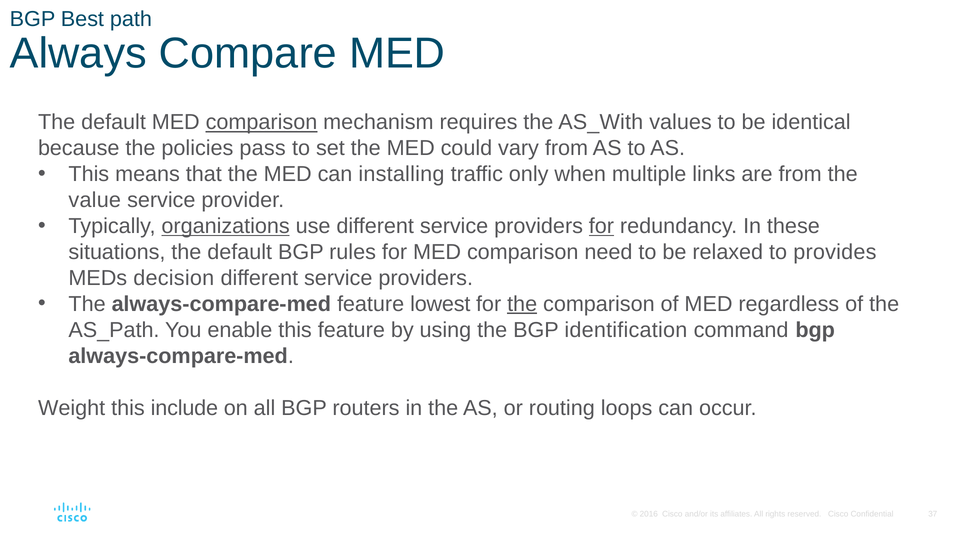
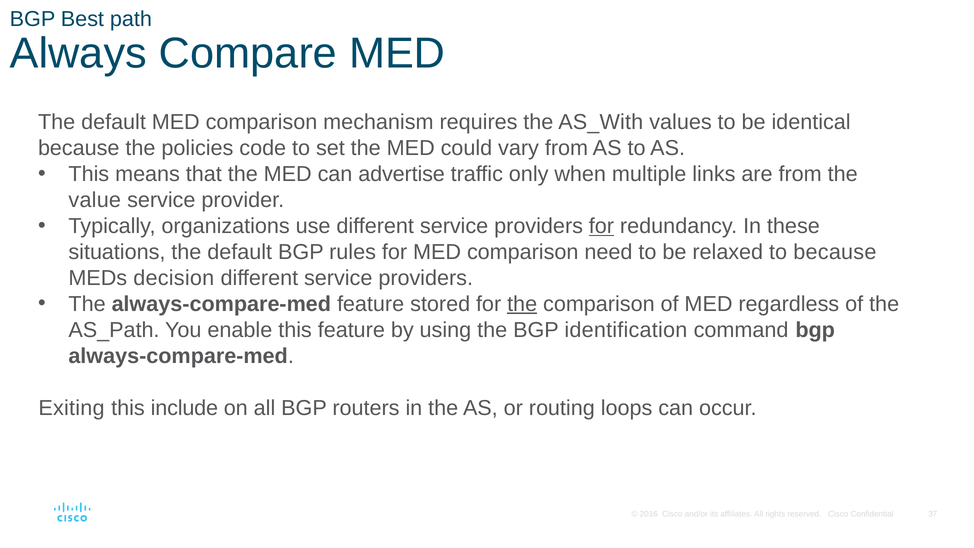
comparison underline: present -> none (261, 122)
pass: pass -> code (263, 148)
installing: installing -> advertise (402, 174)
organizations underline: present -> none (226, 226)
to provides: provides -> because (835, 252)
lowest: lowest -> stored (440, 304)
Weight: Weight -> Exiting (72, 408)
